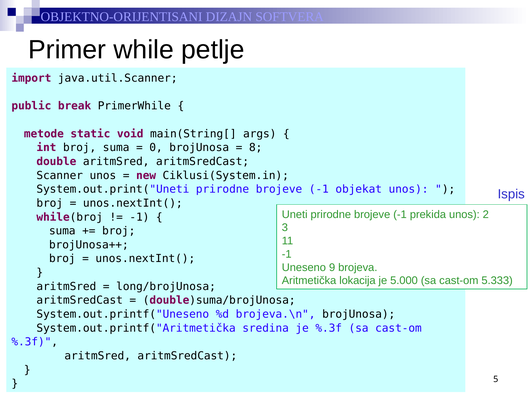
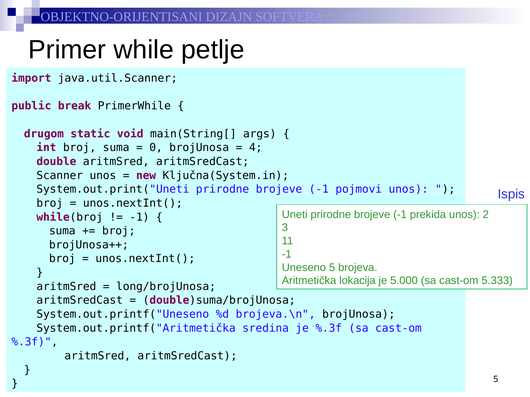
metode: metode -> drugom (44, 134)
8: 8 -> 4 (256, 148)
Ciklusi(System.in: Ciklusi(System.in -> Ključna(System.in (226, 176)
objekat: objekat -> pojmovi (359, 190)
Uneseno 9: 9 -> 5 (332, 268)
